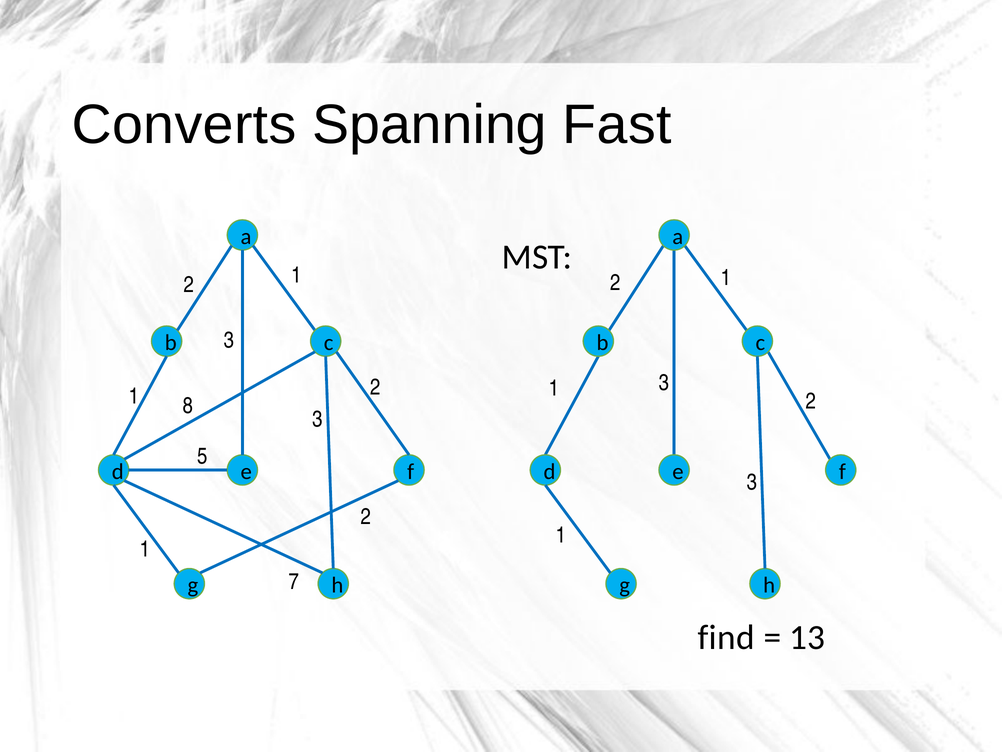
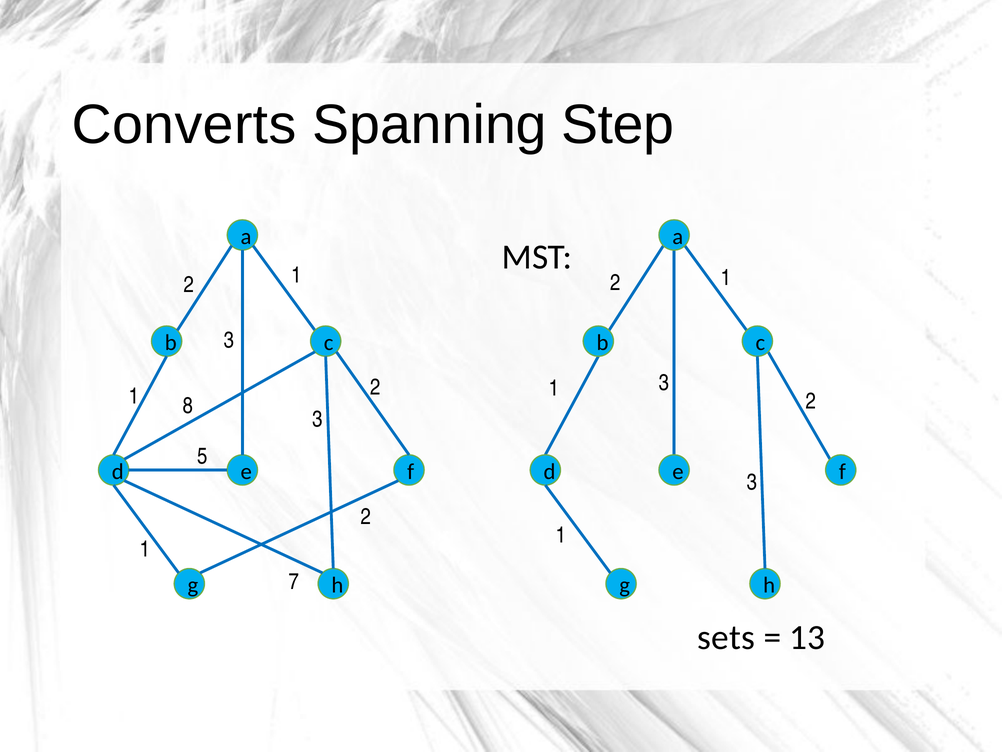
Fast: Fast -> Step (618, 125)
find: find -> sets (726, 637)
